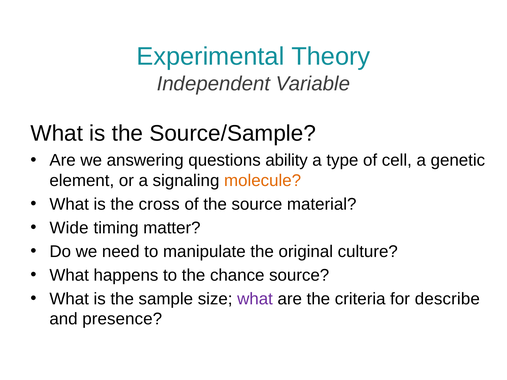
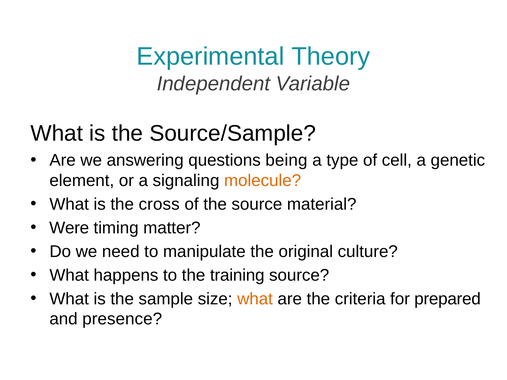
ability: ability -> being (286, 160)
Wide: Wide -> Were (69, 228)
chance: chance -> training (237, 275)
what colour: purple -> orange (255, 299)
describe: describe -> prepared (448, 299)
